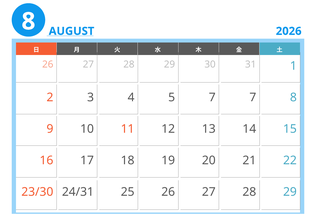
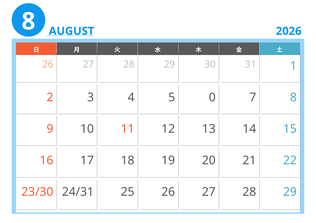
5 7: 7 -> 0 (212, 98)
